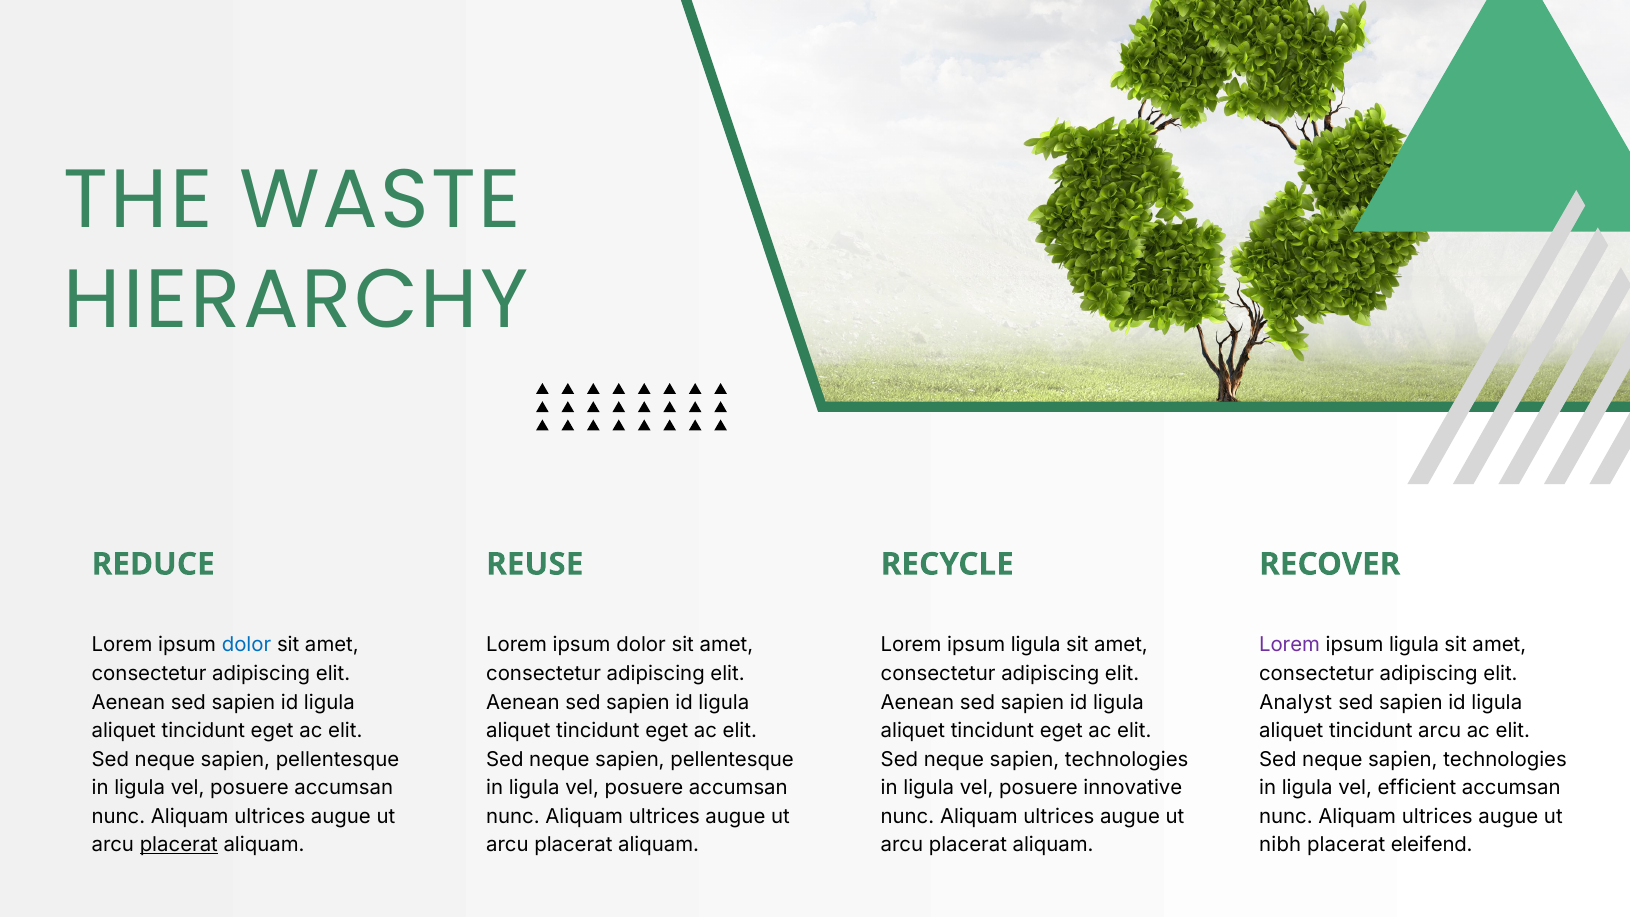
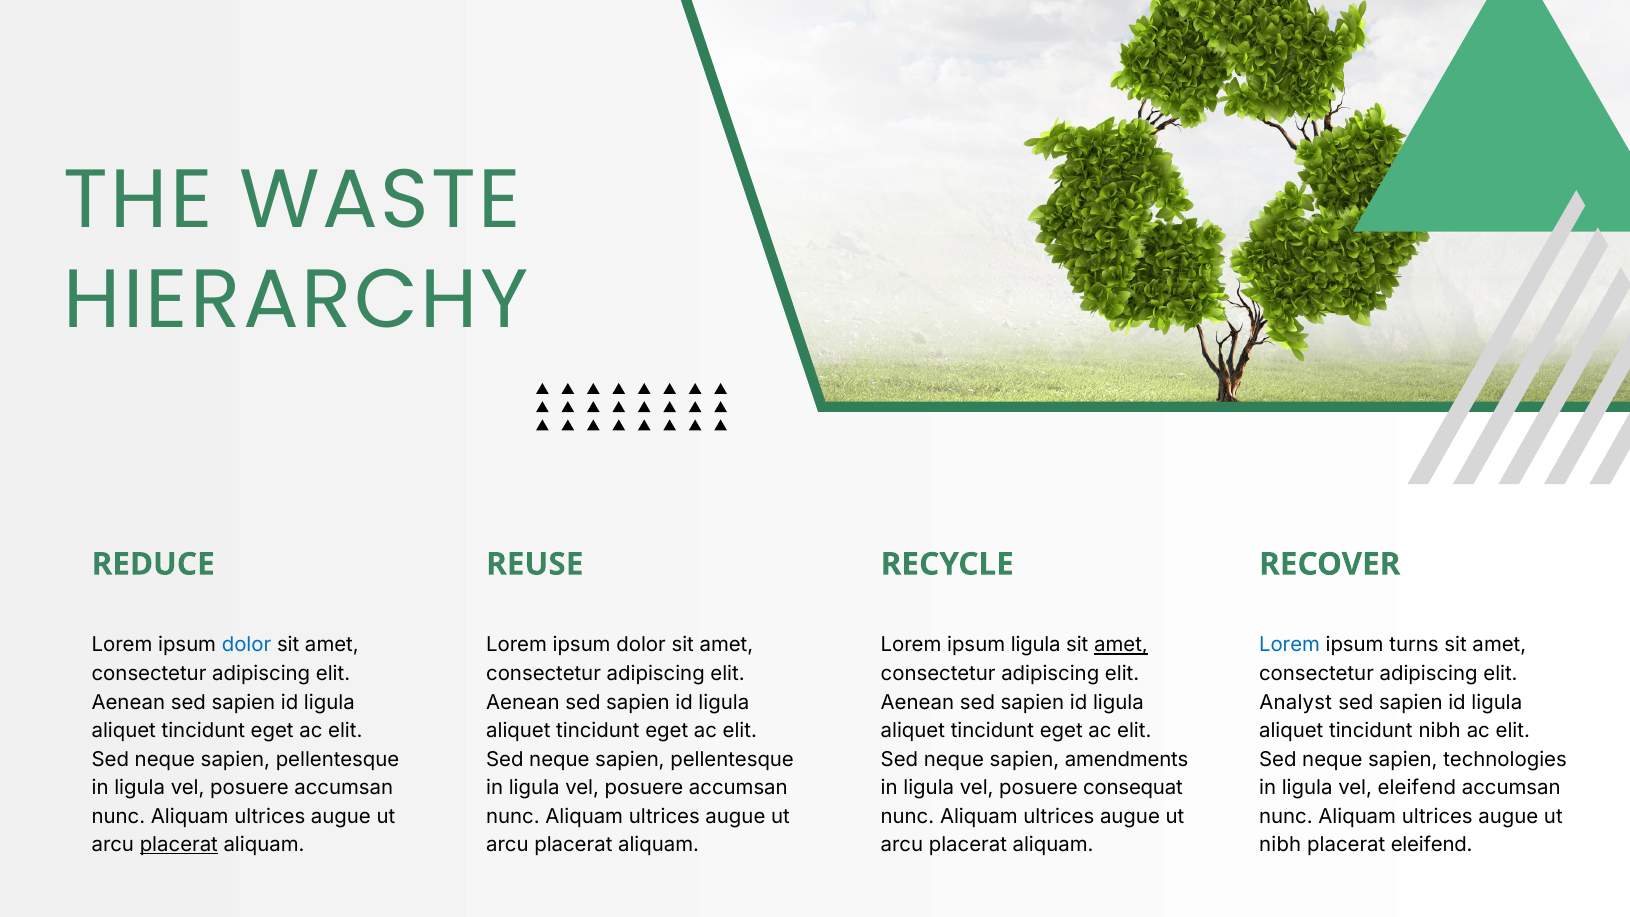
amet underline: none -> present (1121, 645)
Lorem colour: purple -> blue (1290, 645)
ligula: ligula -> turns (1414, 645)
tincidunt arcu: arcu -> nibh (1440, 731)
technologies: technologies -> amendments (1127, 759)
innovative: innovative -> consequat (1133, 788)
vel efficient: efficient -> eleifend (1417, 788)
